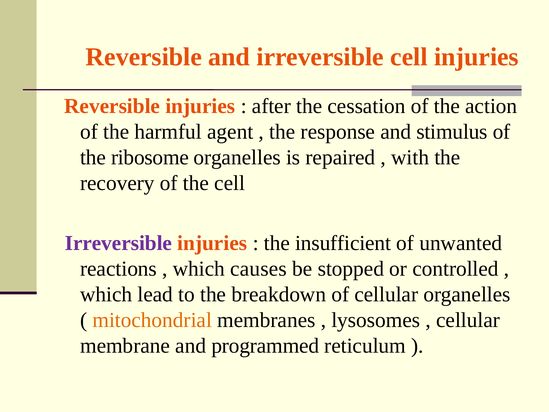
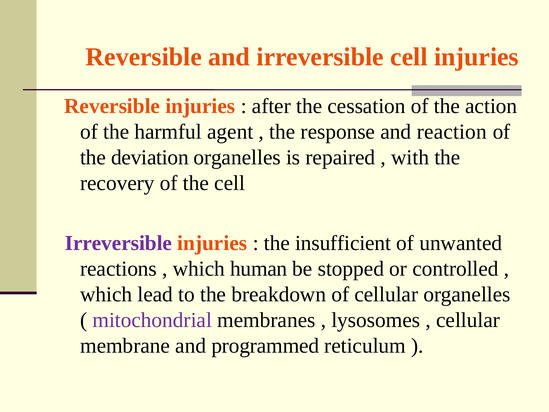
stimulus: stimulus -> reaction (452, 132)
ribosome: ribosome -> deviation (150, 157)
causes: causes -> human (259, 269)
mitochondrial colour: orange -> purple (152, 320)
